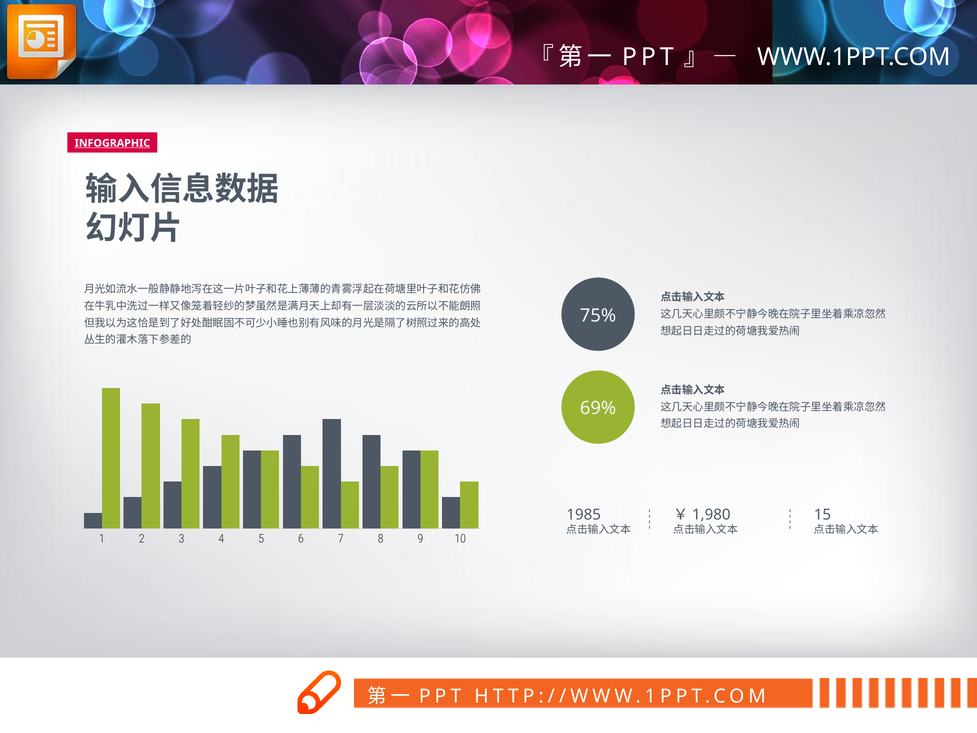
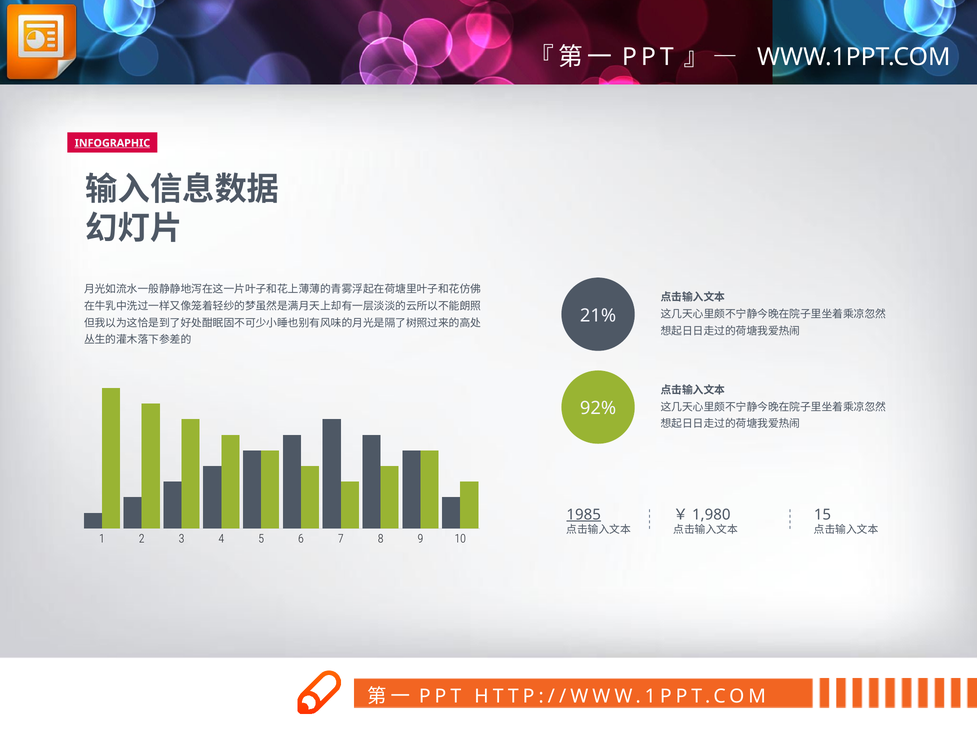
75%: 75% -> 21% (598, 315)
69%: 69% -> 92% (598, 408)
1985 underline: none -> present (584, 514)
